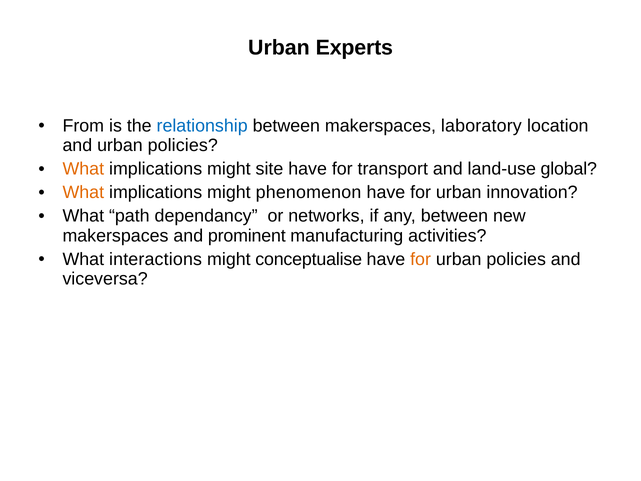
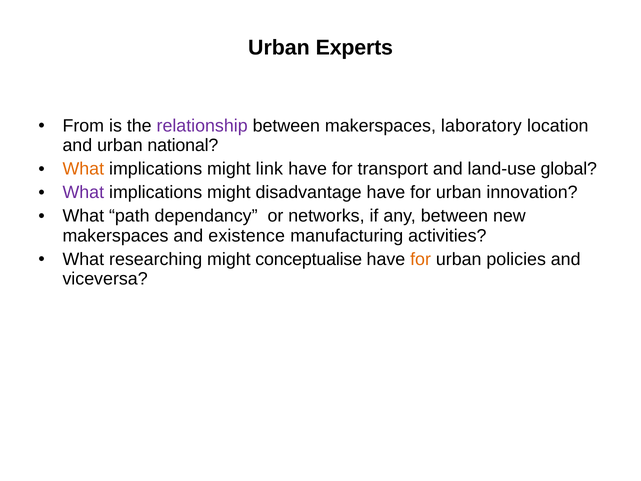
relationship colour: blue -> purple (202, 126)
and urban policies: policies -> national (183, 145)
site: site -> link (269, 169)
What colour: orange -> purple (83, 192)
phenomenon: phenomenon -> disadvantage (309, 192)
prominent: prominent -> existence (247, 236)
interactions: interactions -> researching (156, 259)
